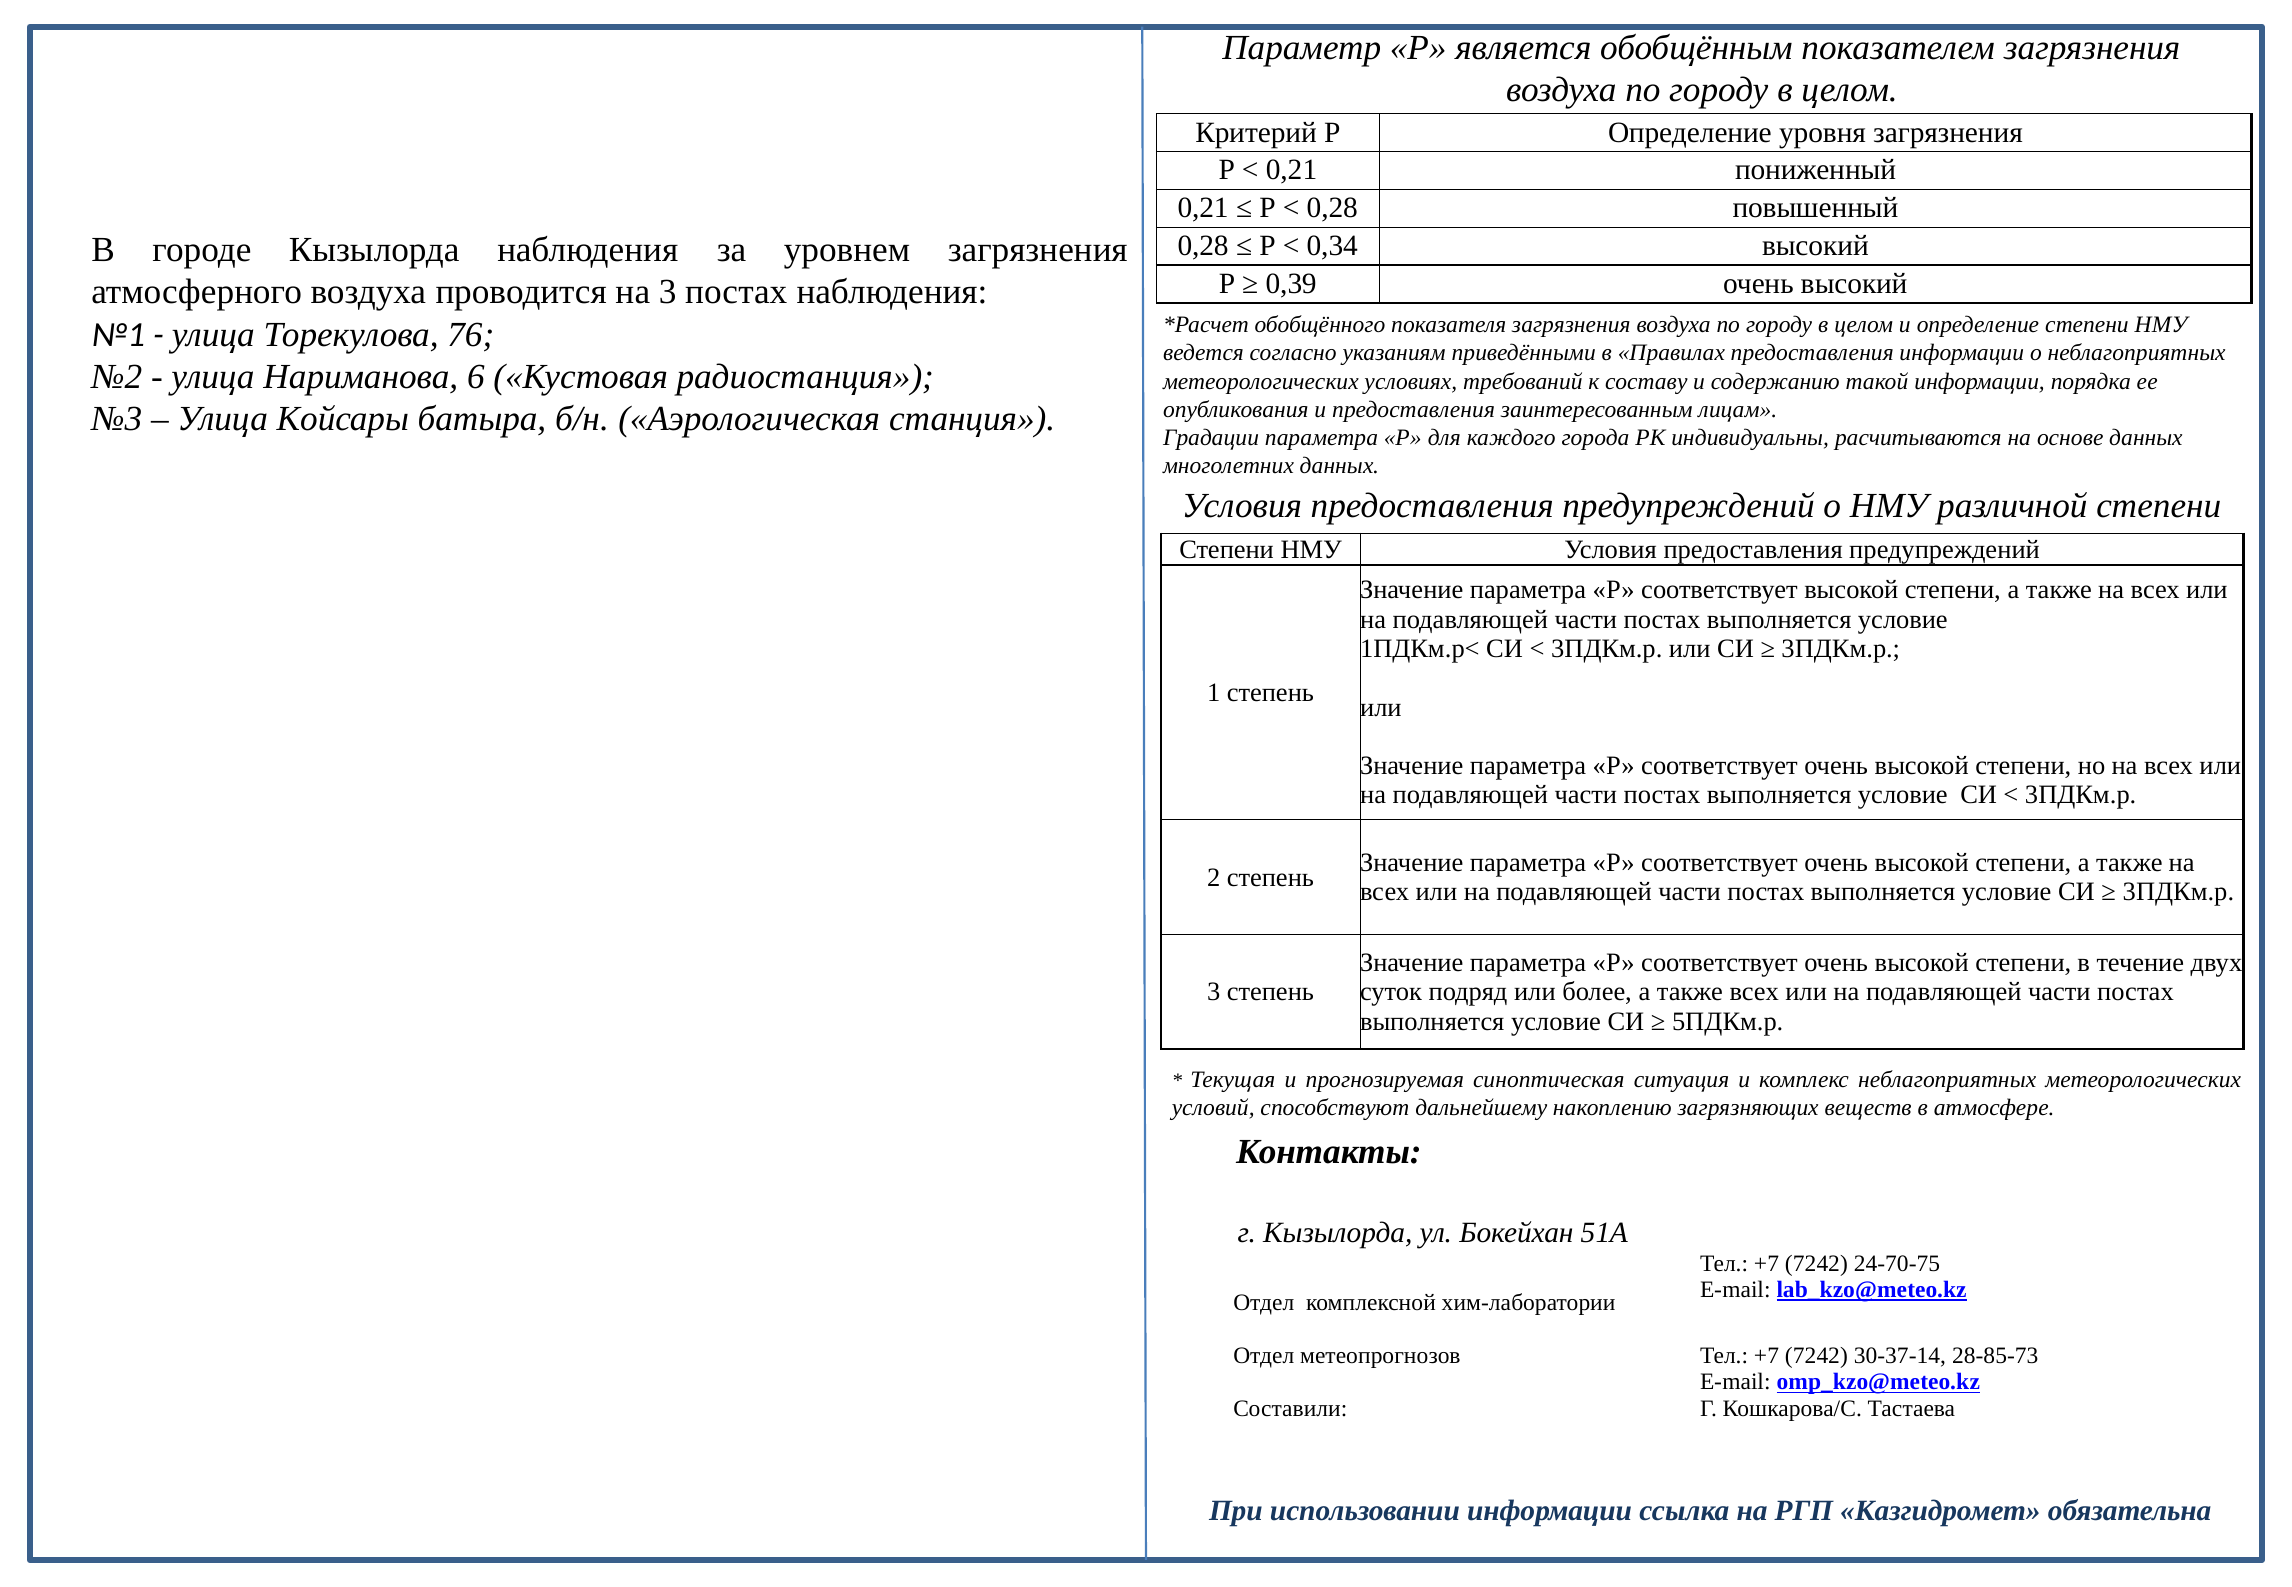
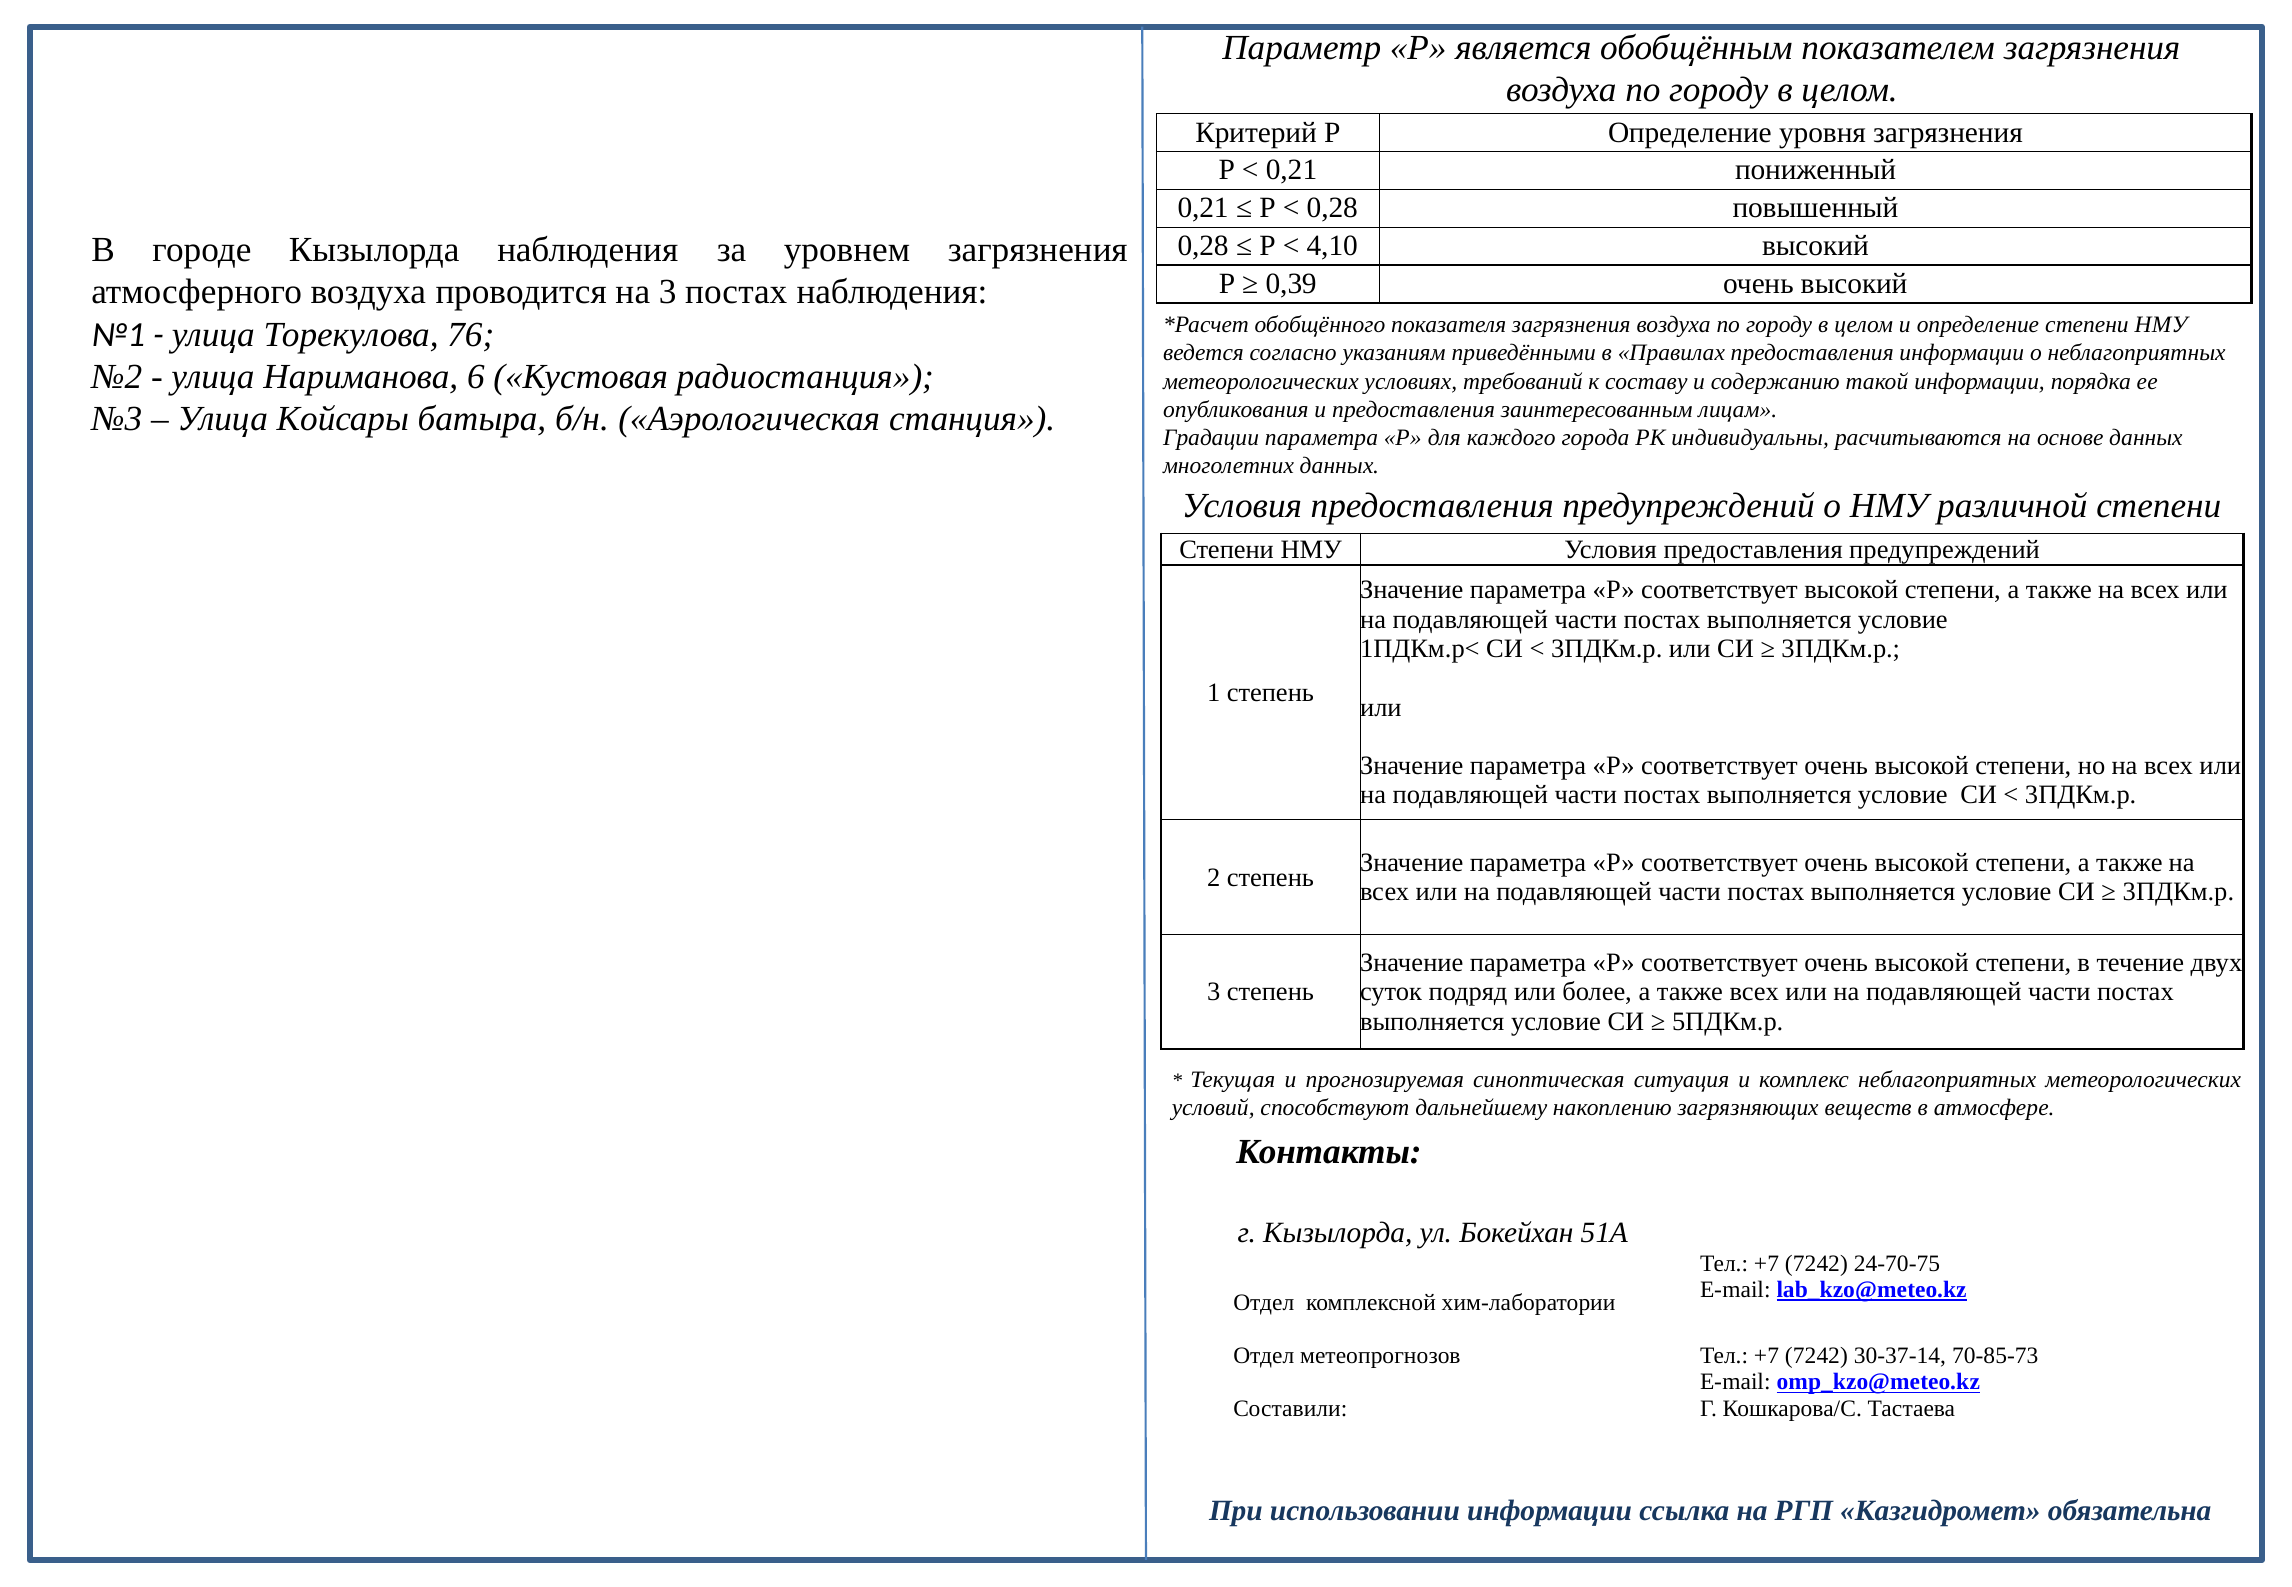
0,34: 0,34 -> 4,10 (1332, 246)
28-85-73: 28-85-73 -> 70-85-73 (1995, 1356)
